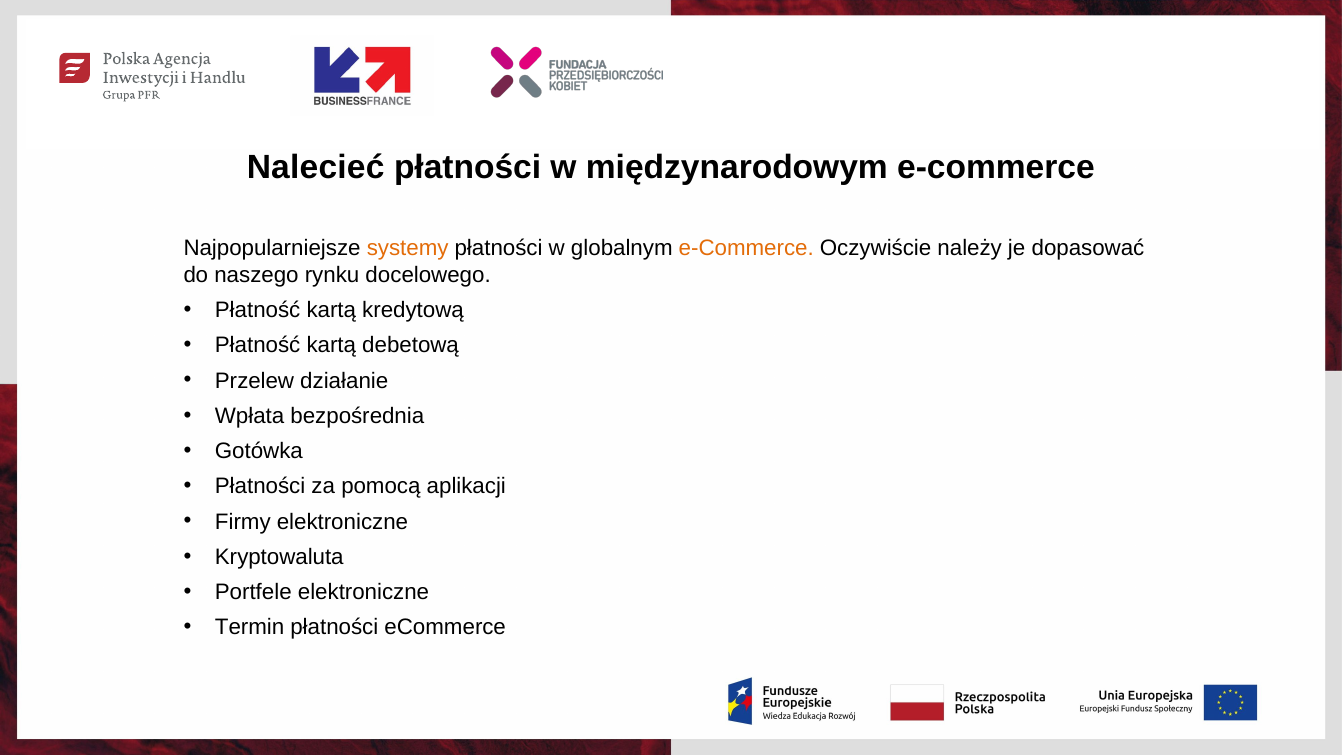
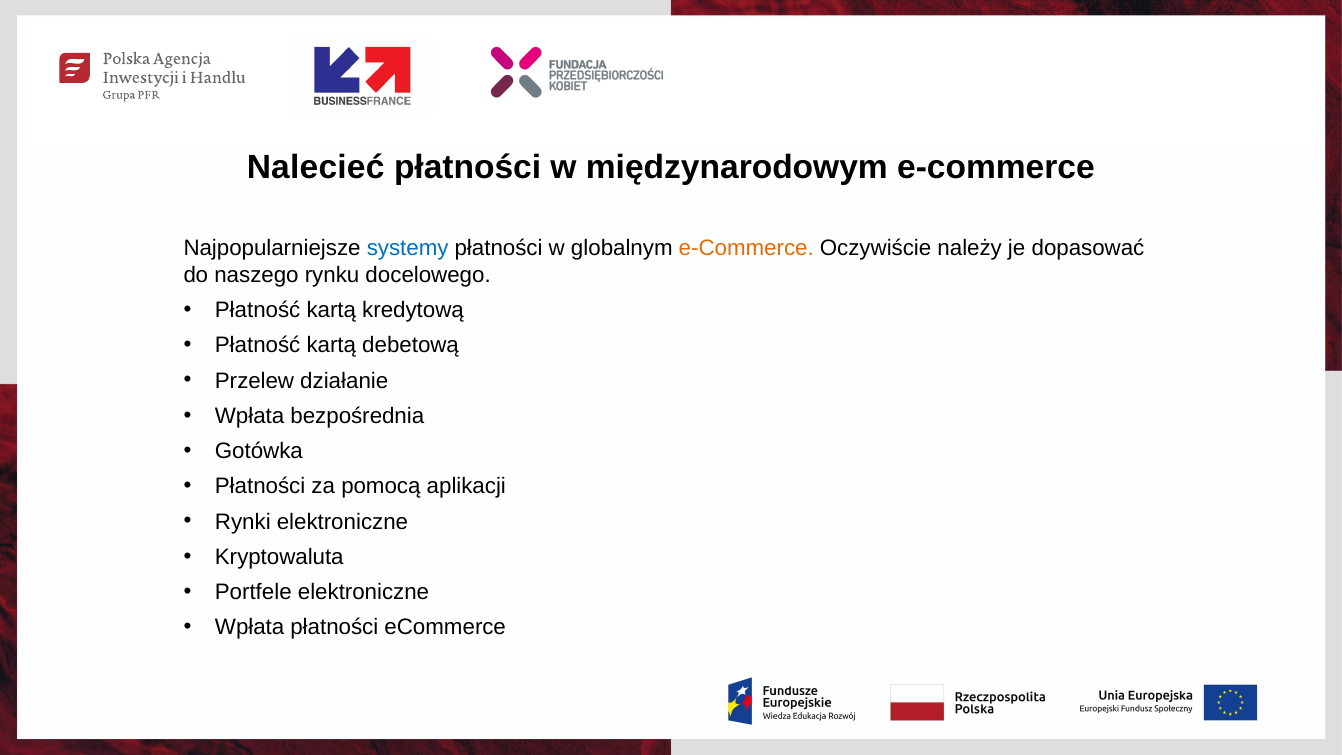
systemy colour: orange -> blue (408, 248)
Firmy: Firmy -> Rynki (243, 522)
Termin: Termin -> Wpłata (250, 627)
